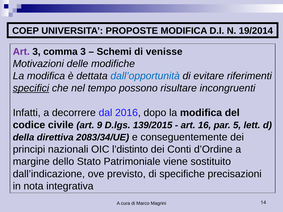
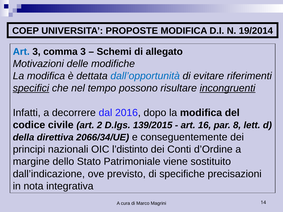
Art colour: purple -> blue (21, 52)
venisse: venisse -> allegato (164, 52)
incongruenti underline: none -> present (228, 88)
9: 9 -> 2 (100, 125)
5: 5 -> 8 (237, 125)
2083/34/UE: 2083/34/UE -> 2066/34/UE (103, 138)
